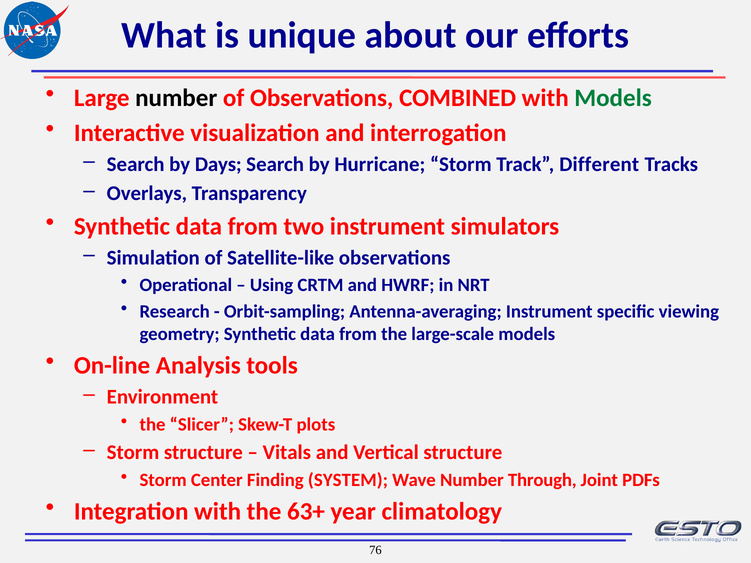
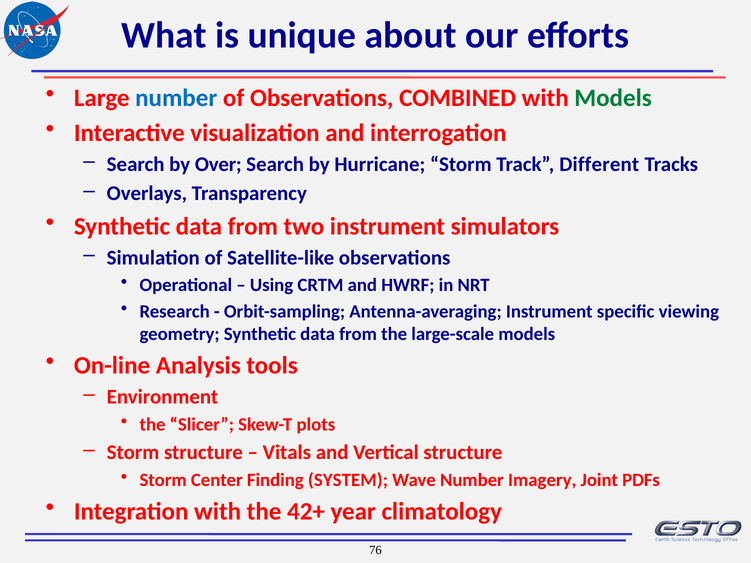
number colour: black -> blue (176, 98)
Days: Days -> Over (218, 164)
Through: Through -> Imagery (542, 480)
63+: 63+ -> 42+ (306, 512)
